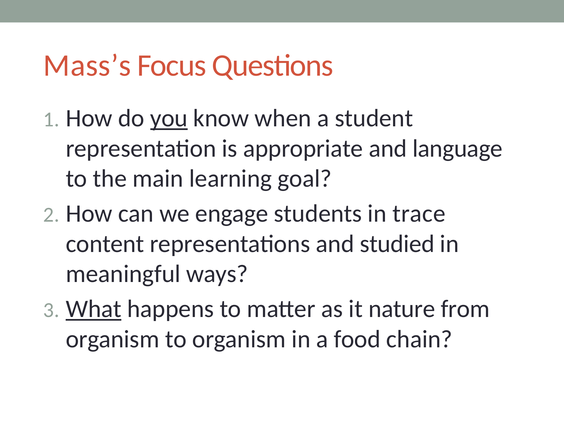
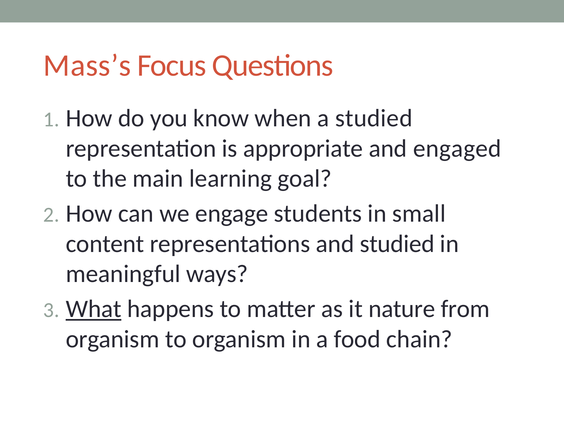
you underline: present -> none (169, 118)
a student: student -> studied (374, 118)
language: language -> engaged (457, 148)
trace: trace -> small (419, 214)
